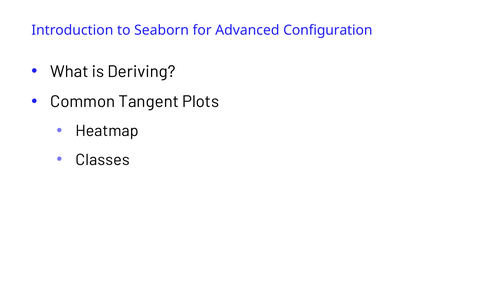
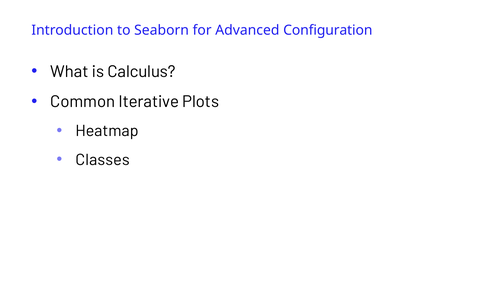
Deriving: Deriving -> Calculus (142, 72)
Tangent: Tangent -> Iterative (149, 102)
